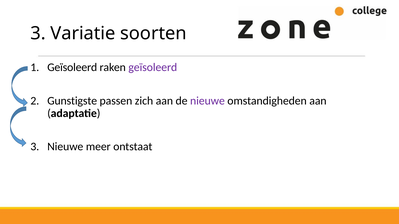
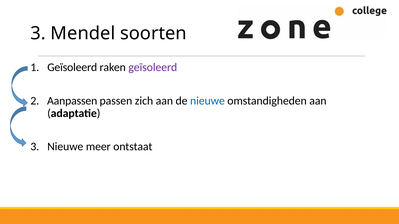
Variatie: Variatie -> Mendel (83, 34)
Gunstigste: Gunstigste -> Aanpassen (72, 101)
nieuwe colour: purple -> blue (207, 101)
